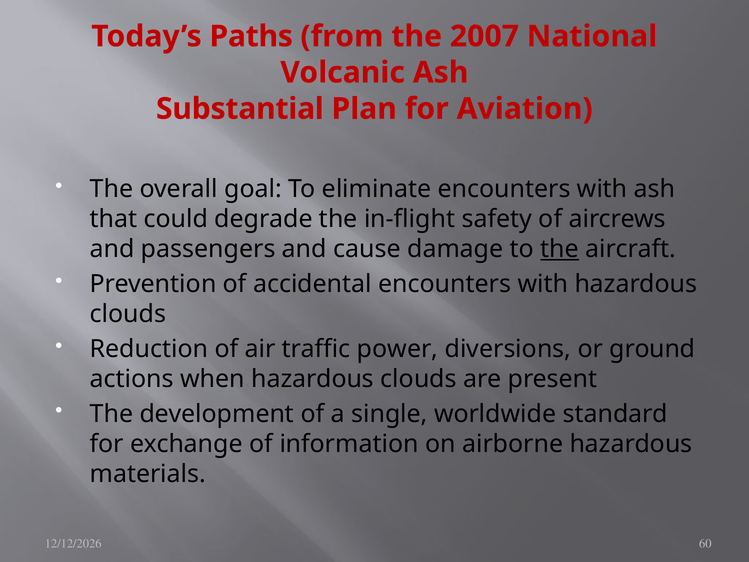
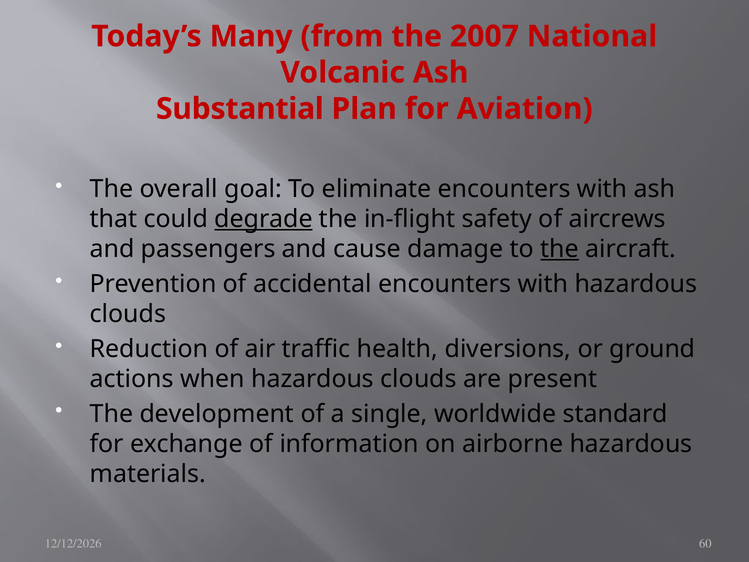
Paths: Paths -> Many (251, 36)
degrade underline: none -> present (264, 219)
power: power -> health (398, 349)
